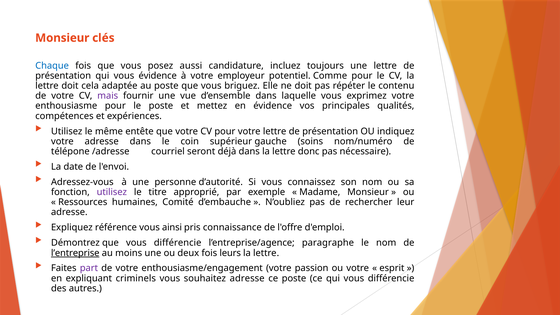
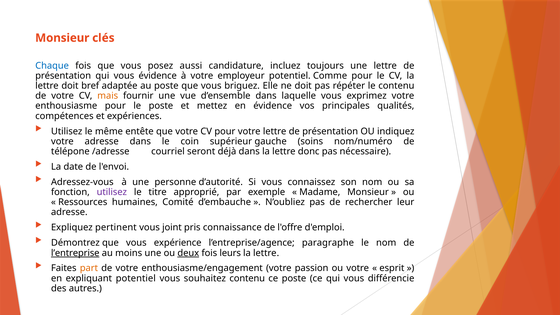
cela: cela -> bref (90, 86)
mais colour: purple -> orange (108, 96)
référence: référence -> pertinent (116, 228)
ainsi: ainsi -> joint (172, 228)
que vous différencie: différencie -> expérience (178, 243)
deux underline: none -> present (188, 253)
part colour: purple -> orange (89, 268)
expliquant criminels: criminels -> potentiel (136, 278)
souhaitez adresse: adresse -> contenu (247, 278)
